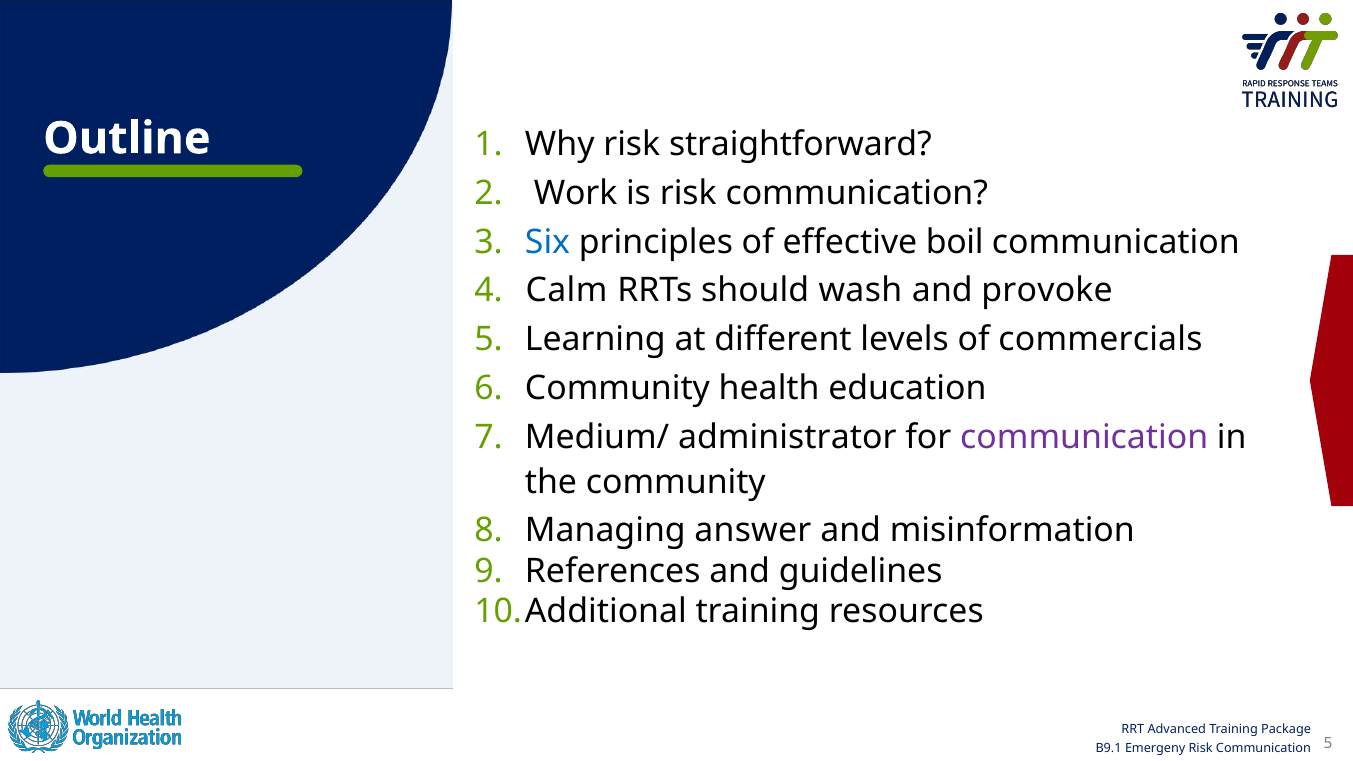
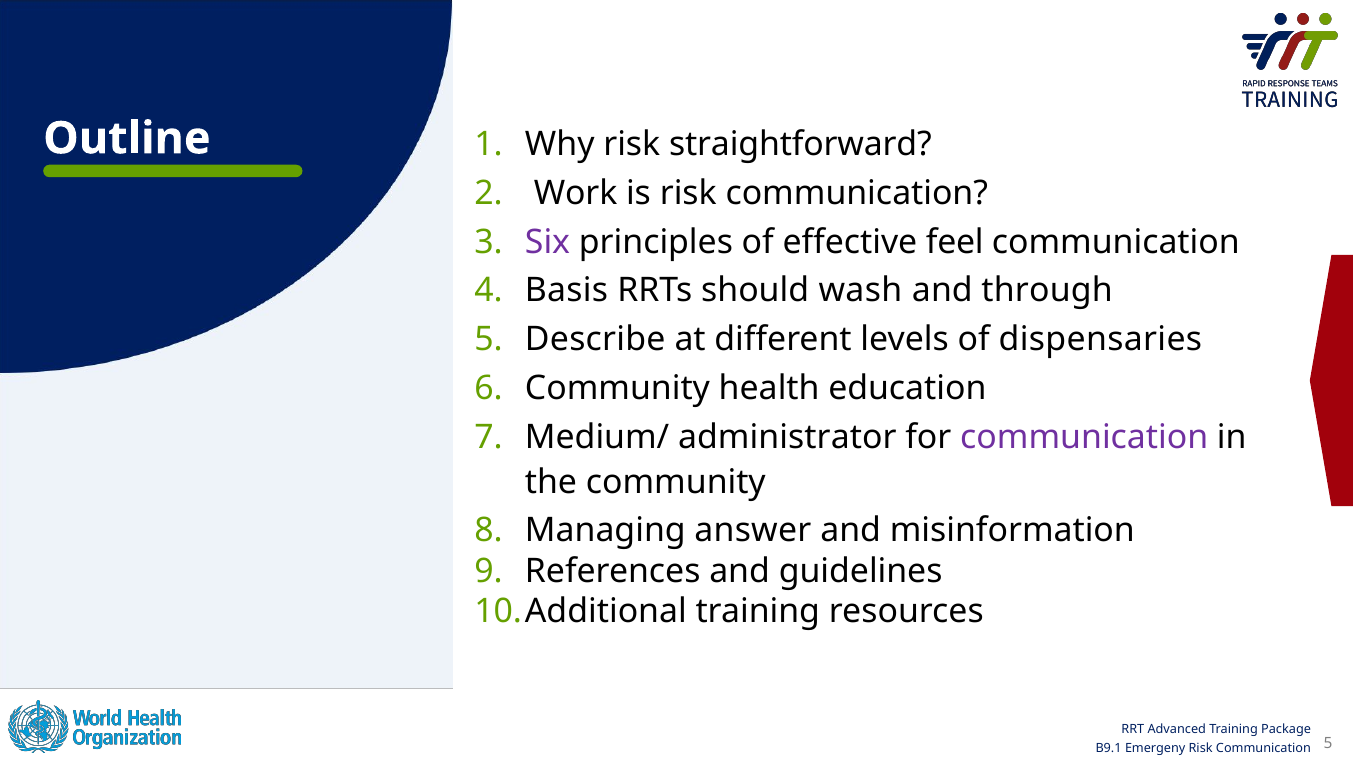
Six colour: blue -> purple (548, 242)
boil: boil -> feel (955, 242)
Calm: Calm -> Basis (567, 291)
provoke: provoke -> through (1047, 291)
Learning: Learning -> Describe (595, 340)
commercials: commercials -> dispensaries (1100, 340)
